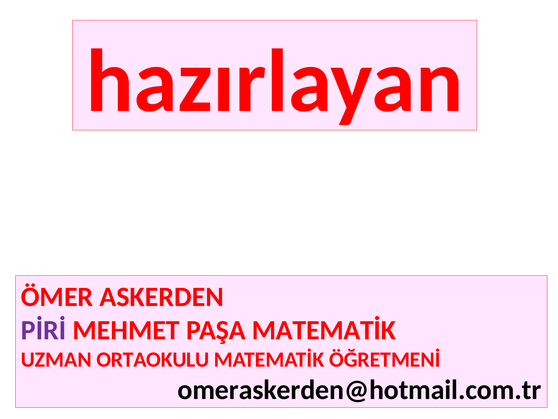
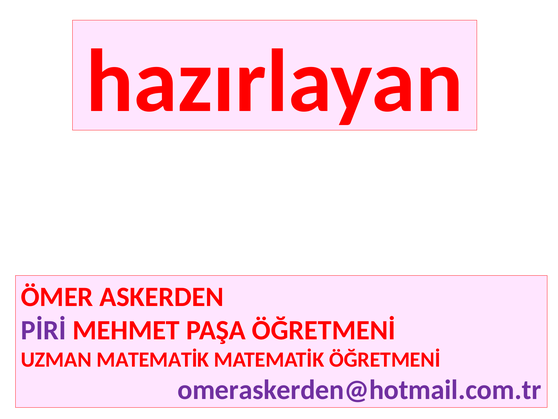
PAŞA MATEMATİK: MATEMATİK -> ÖĞRETMENİ (324, 330)
UZMAN ORTAOKULU: ORTAOKULU -> MATEMATİK (153, 359)
omeraskerden@hotmail.com.tr colour: black -> purple (359, 390)
